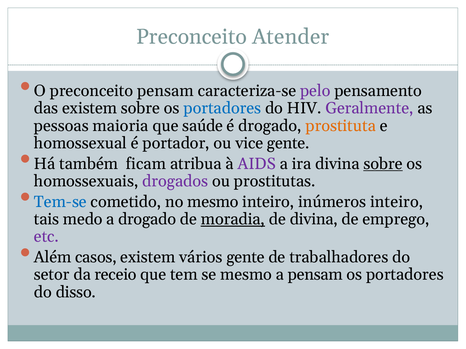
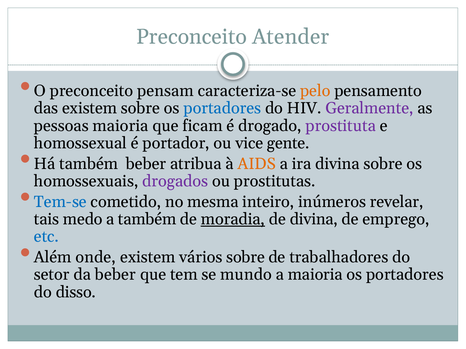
pelo colour: purple -> orange (315, 91)
saúde: saúde -> ficam (203, 126)
prostituta colour: orange -> purple (341, 126)
também ficam: ficam -> beber (146, 164)
AIDS colour: purple -> orange (257, 164)
sobre underline: present -> none (383, 164)
no mesmo: mesmo -> mesma (213, 202)
inúmeros inteiro: inteiro -> revelar (397, 202)
a drogado: drogado -> também (147, 219)
etc colour: purple -> blue (46, 237)
casos: casos -> onde (96, 258)
vários gente: gente -> sobre (246, 258)
da receio: receio -> beber (115, 275)
se mesmo: mesmo -> mundo (246, 275)
a pensam: pensam -> maioria (315, 275)
